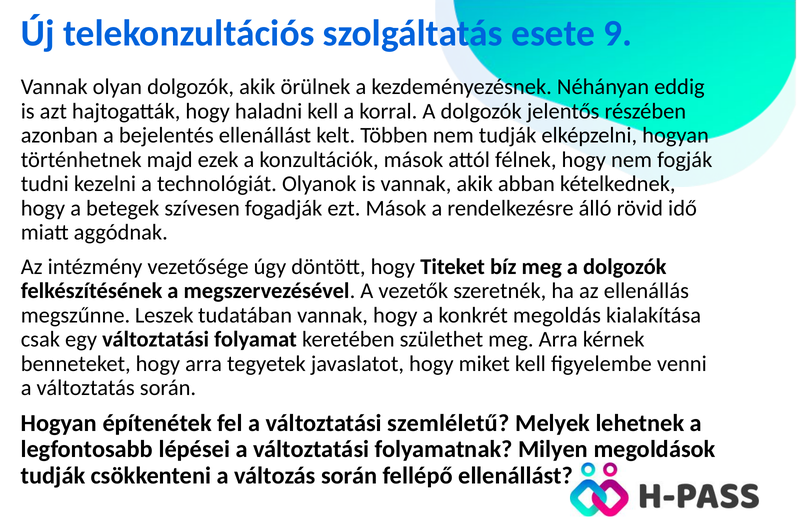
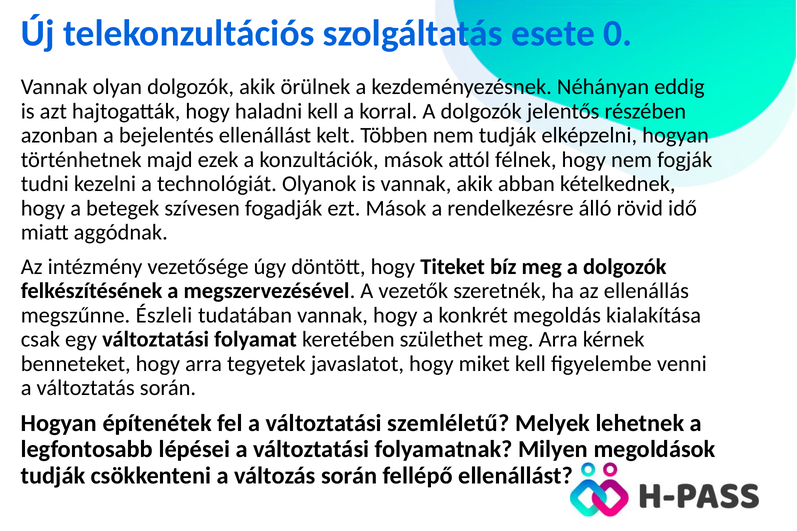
9: 9 -> 0 (618, 33)
Leszek: Leszek -> Észleli (164, 315)
